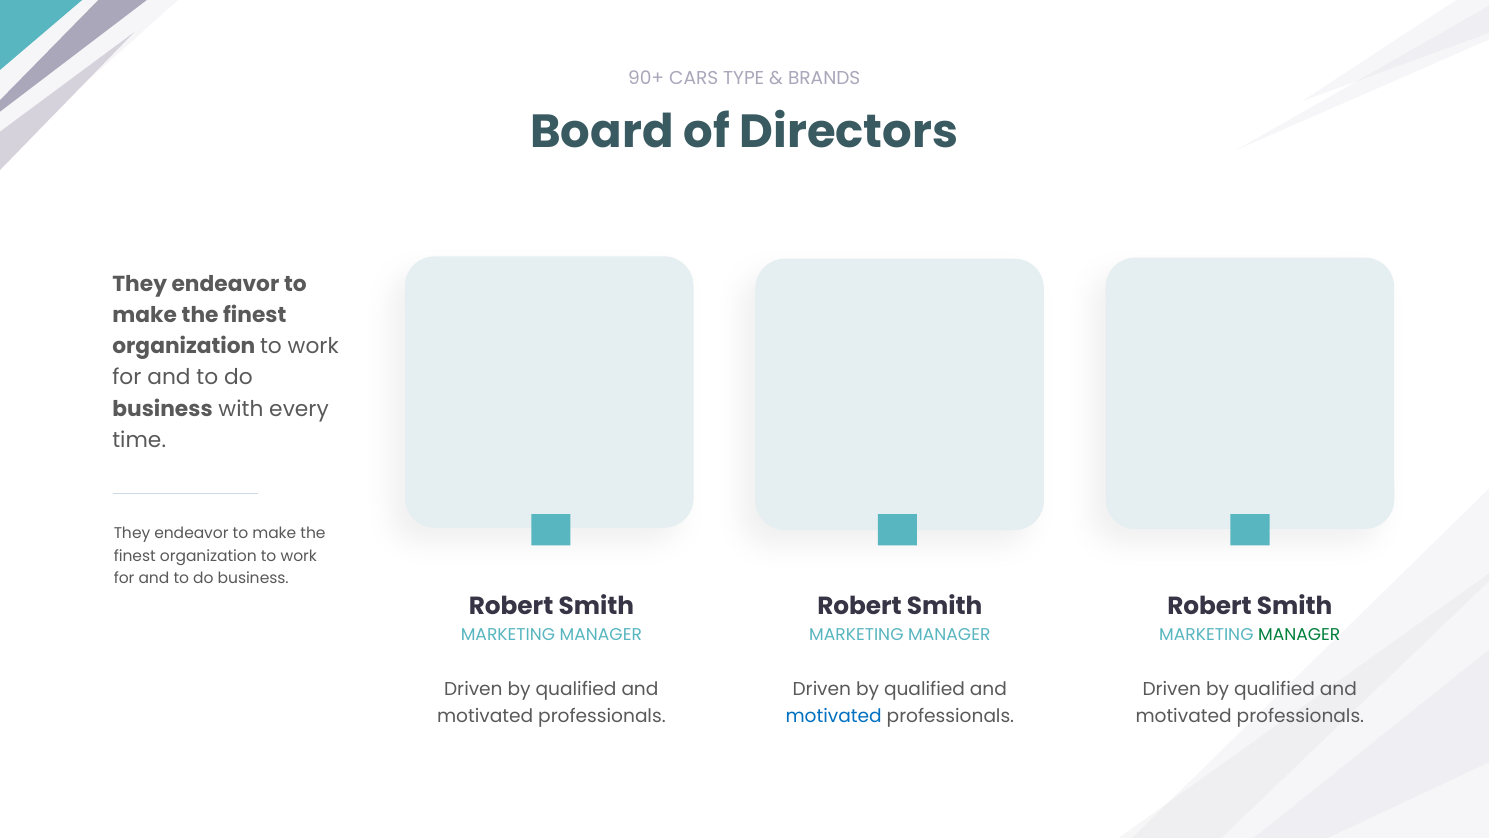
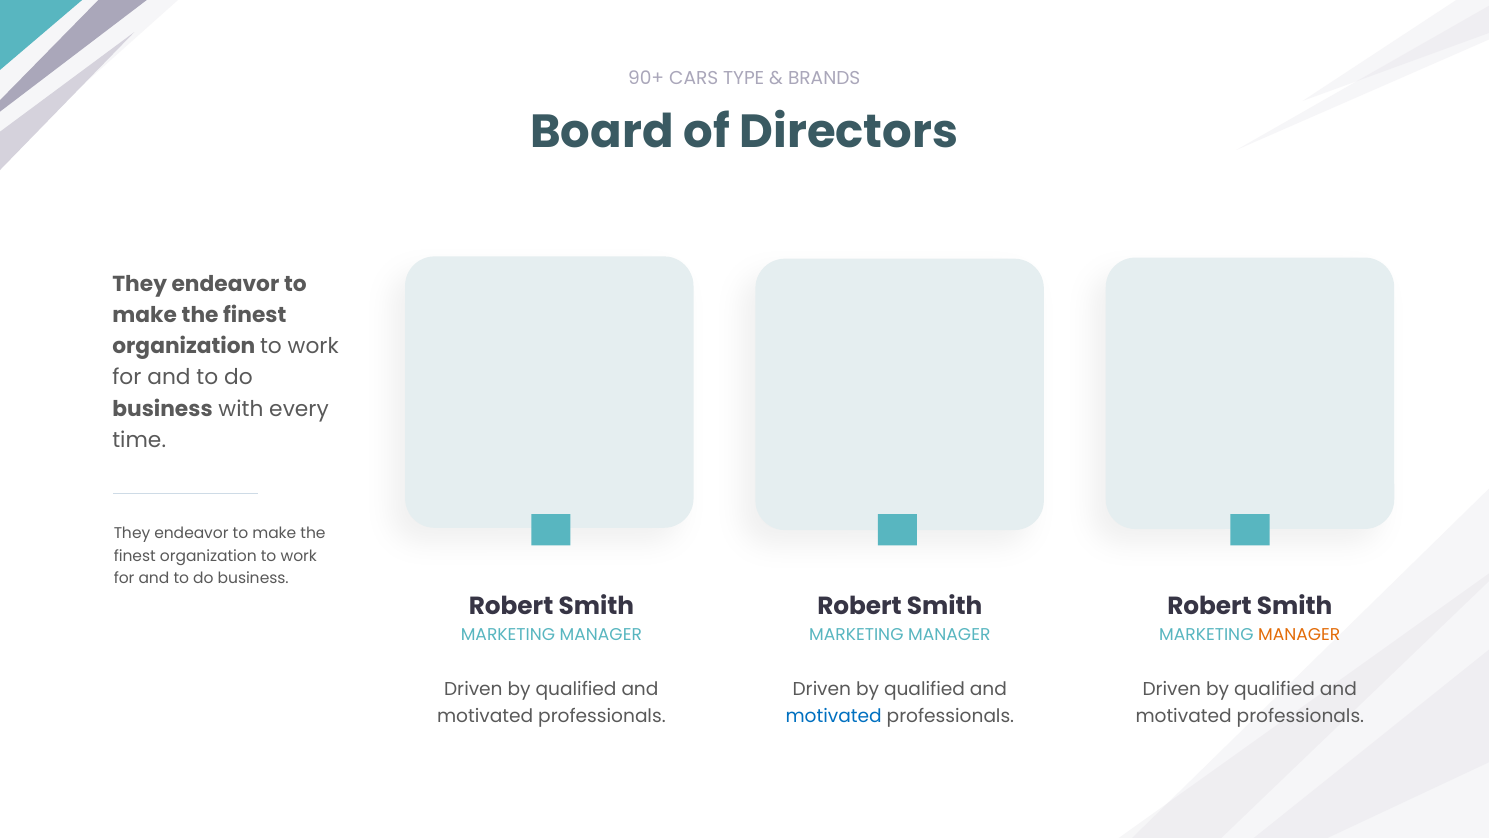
MANAGER colour: green -> orange (1299, 634)
